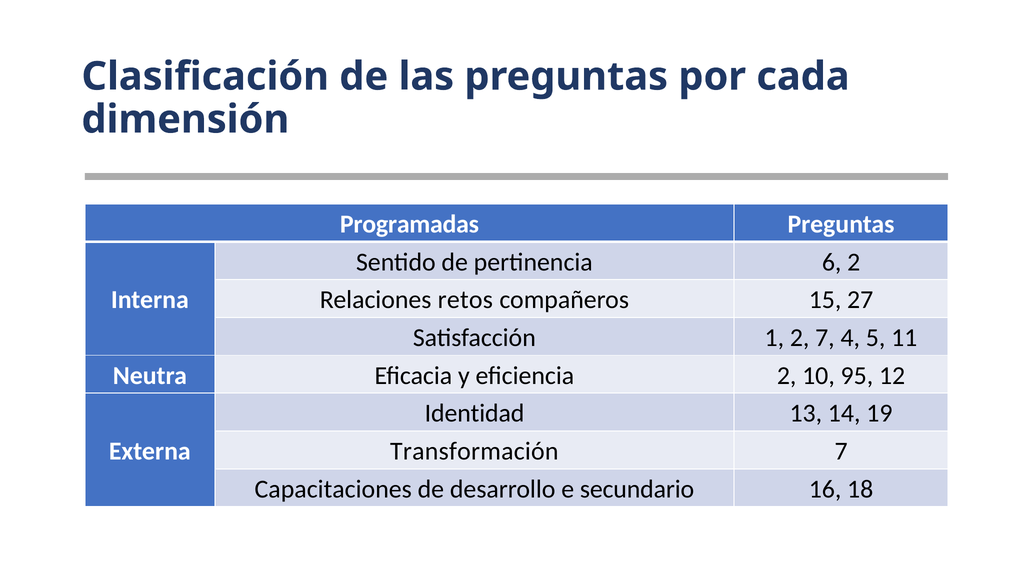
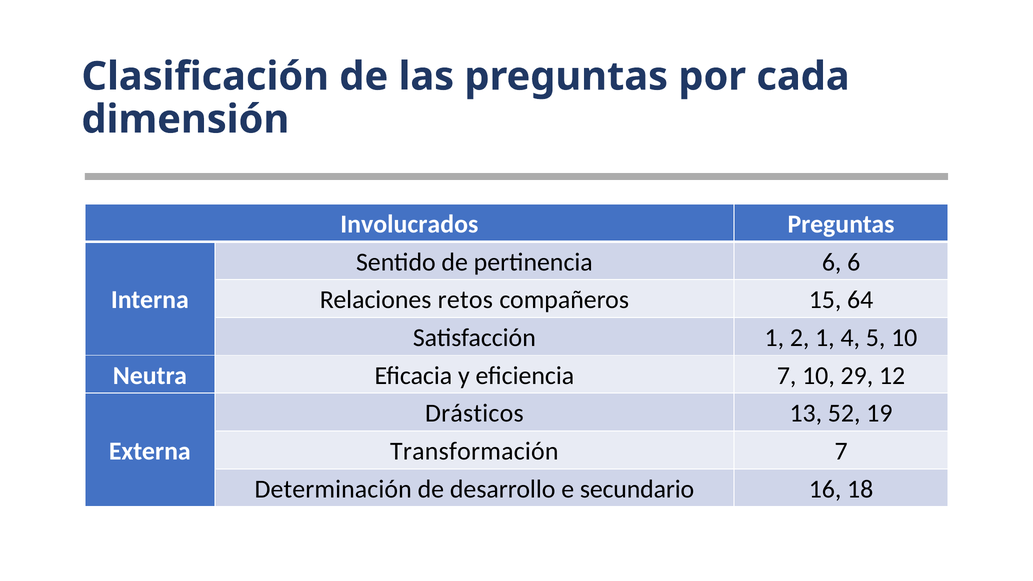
Programadas: Programadas -> Involucrados (409, 224)
6 2: 2 -> 6 (854, 262)
27: 27 -> 64 (860, 300)
2 7: 7 -> 1 (825, 338)
5 11: 11 -> 10 (904, 338)
eficiencia 2: 2 -> 7 (787, 376)
95: 95 -> 29 (857, 376)
Identidad: Identidad -> Drásticos (474, 413)
14: 14 -> 52 (844, 413)
Capacitaciones: Capacitaciones -> Determinación (333, 489)
